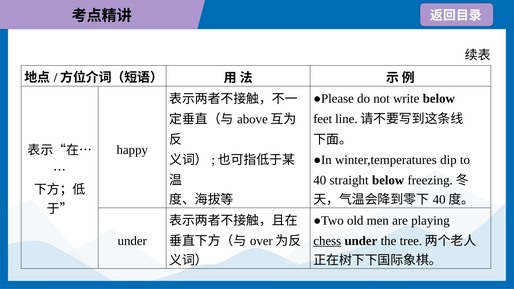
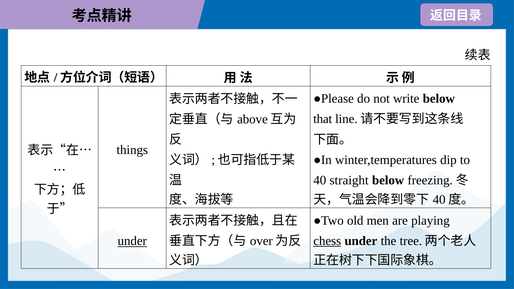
feet: feet -> that (323, 119)
happy: happy -> things (132, 150)
under underline: none -> present (132, 241)
